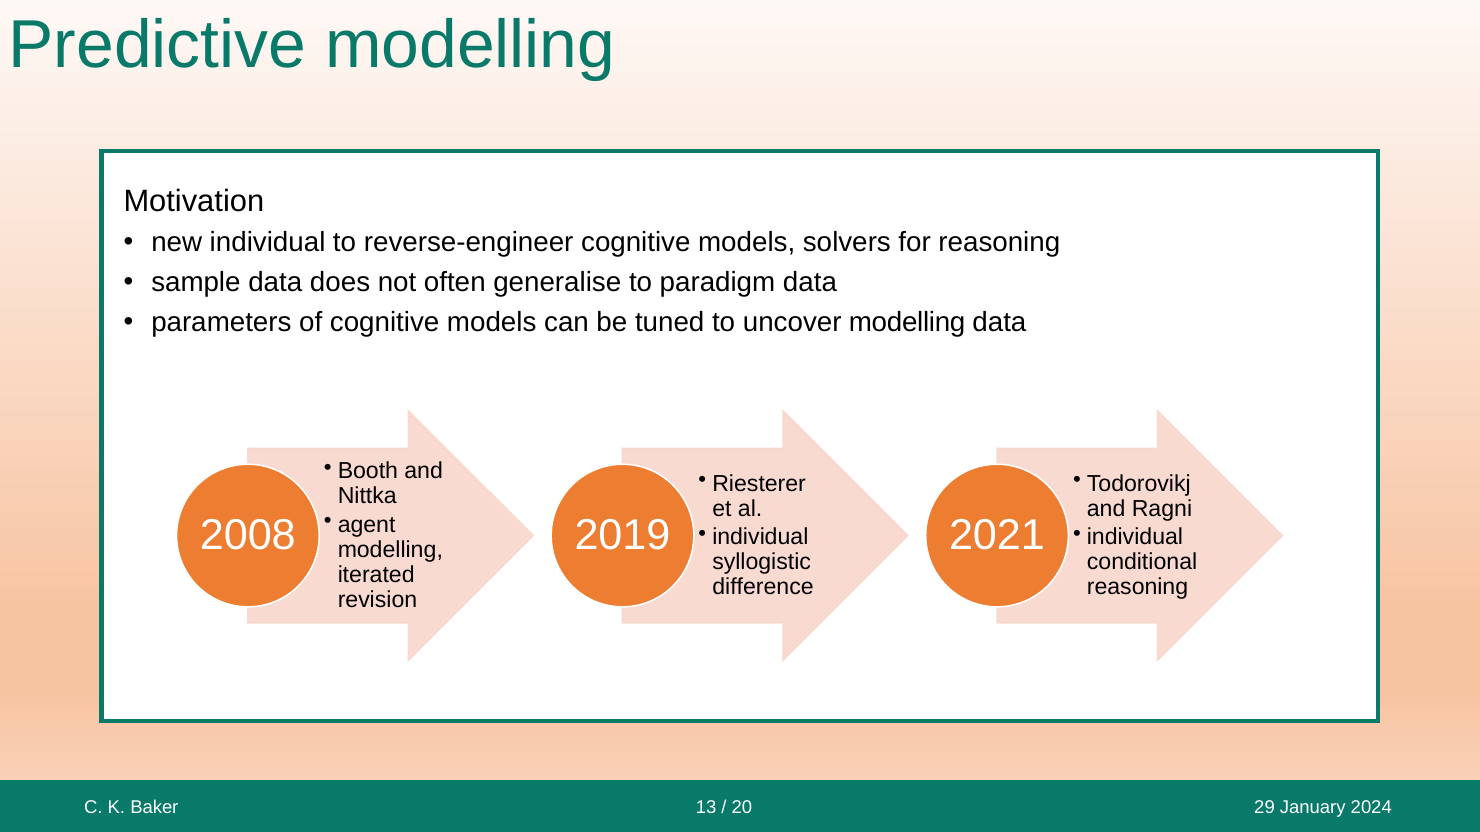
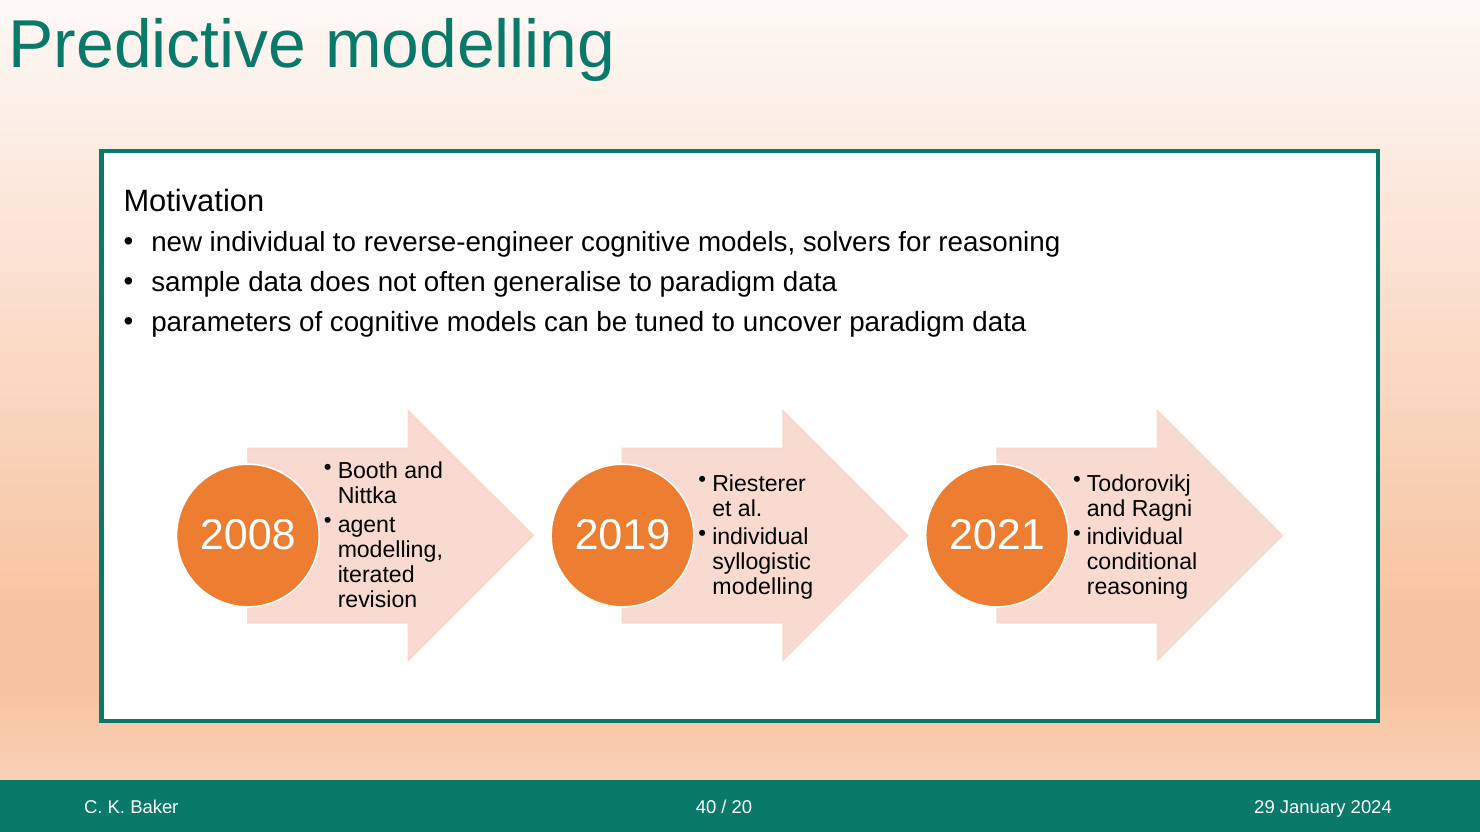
uncover modelling: modelling -> paradigm (907, 323)
difference: difference -> modelling (763, 587)
13: 13 -> 40 (706, 808)
